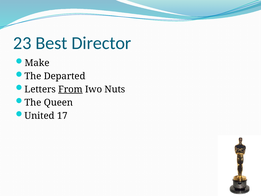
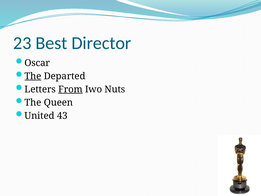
Make: Make -> Oscar (37, 63)
The underline: none -> present (33, 76)
17: 17 -> 43 (62, 116)
